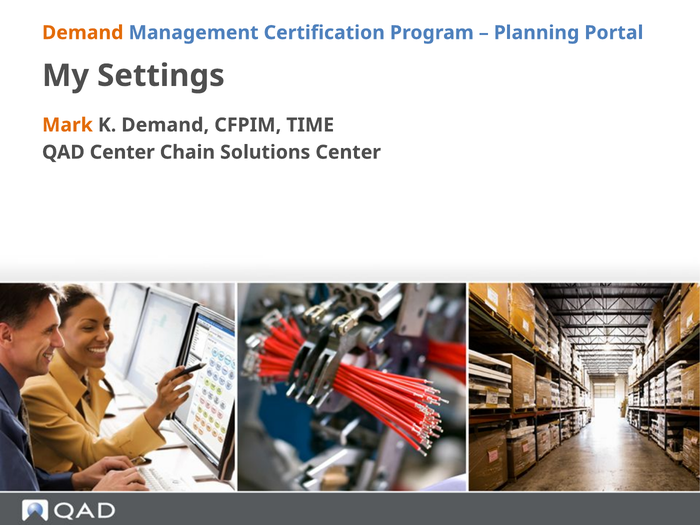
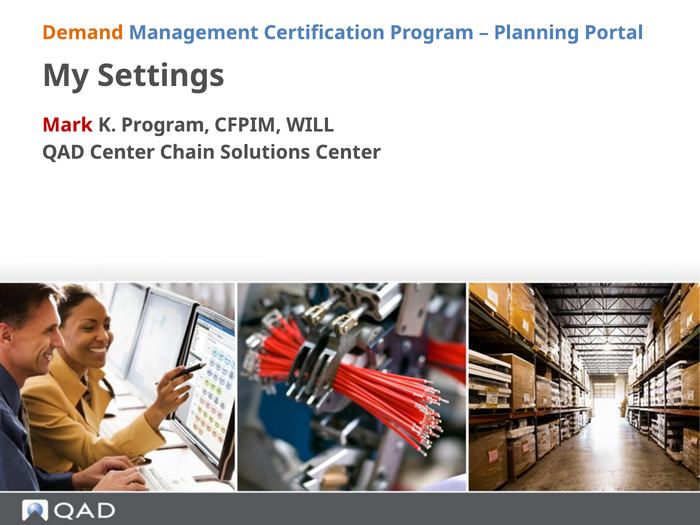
Mark colour: orange -> red (67, 125)
K Demand: Demand -> Program (165, 125)
TIME: TIME -> WILL (310, 125)
